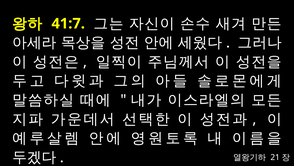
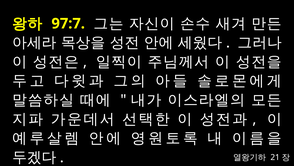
41:7: 41:7 -> 97:7 (68, 23)
